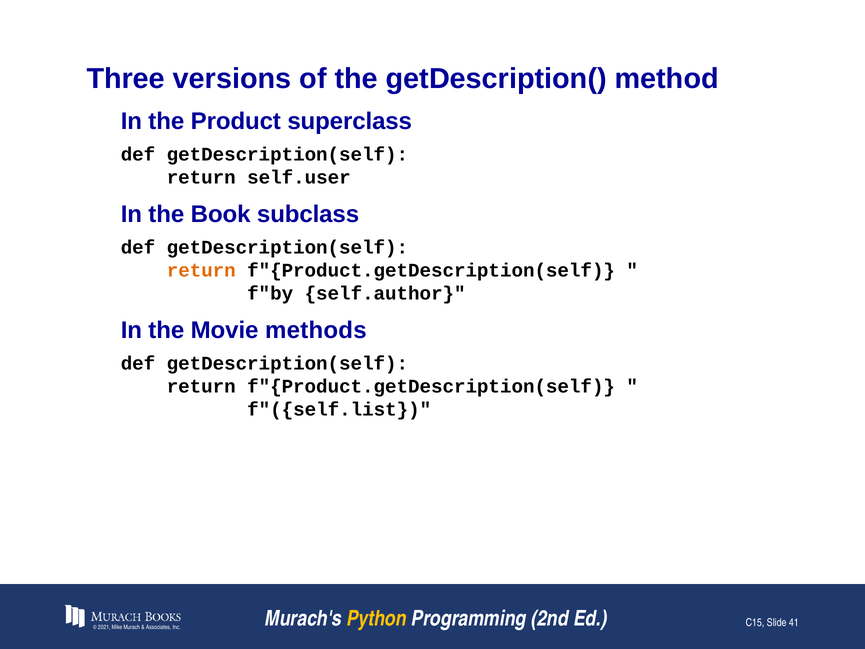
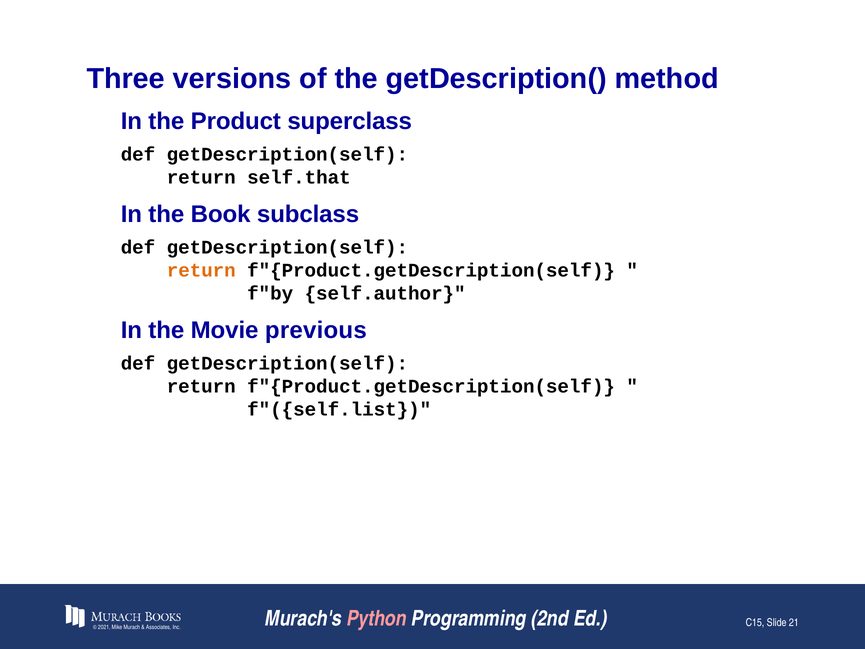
self.user: self.user -> self.that (299, 177)
methods: methods -> previous (316, 330)
Python colour: yellow -> pink (377, 619)
41: 41 -> 21 (794, 622)
